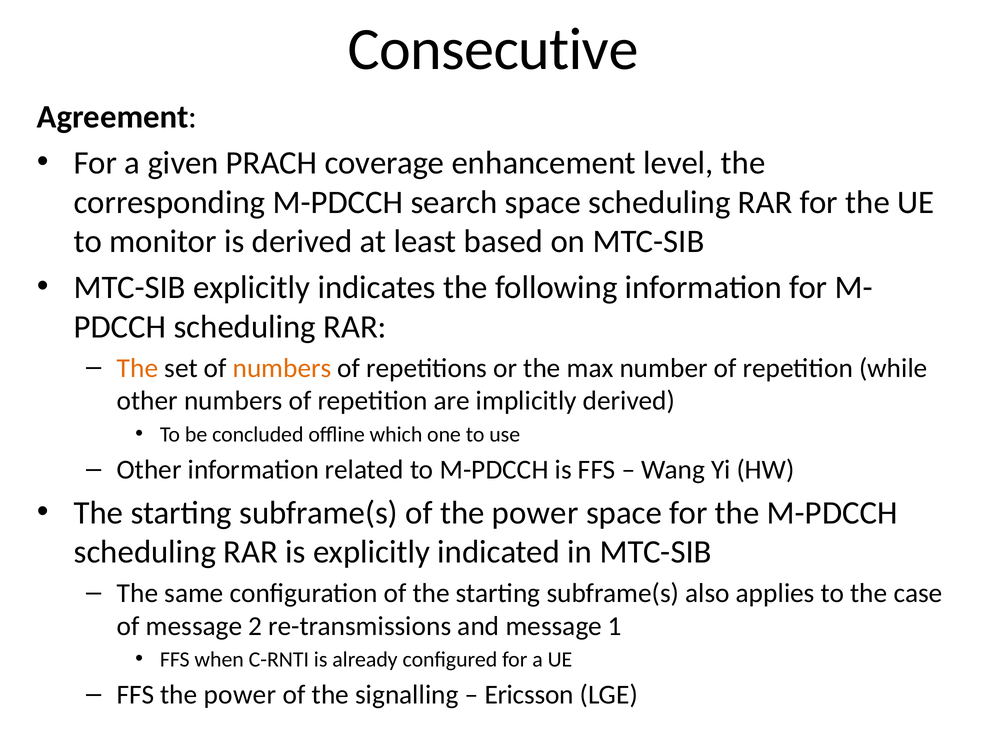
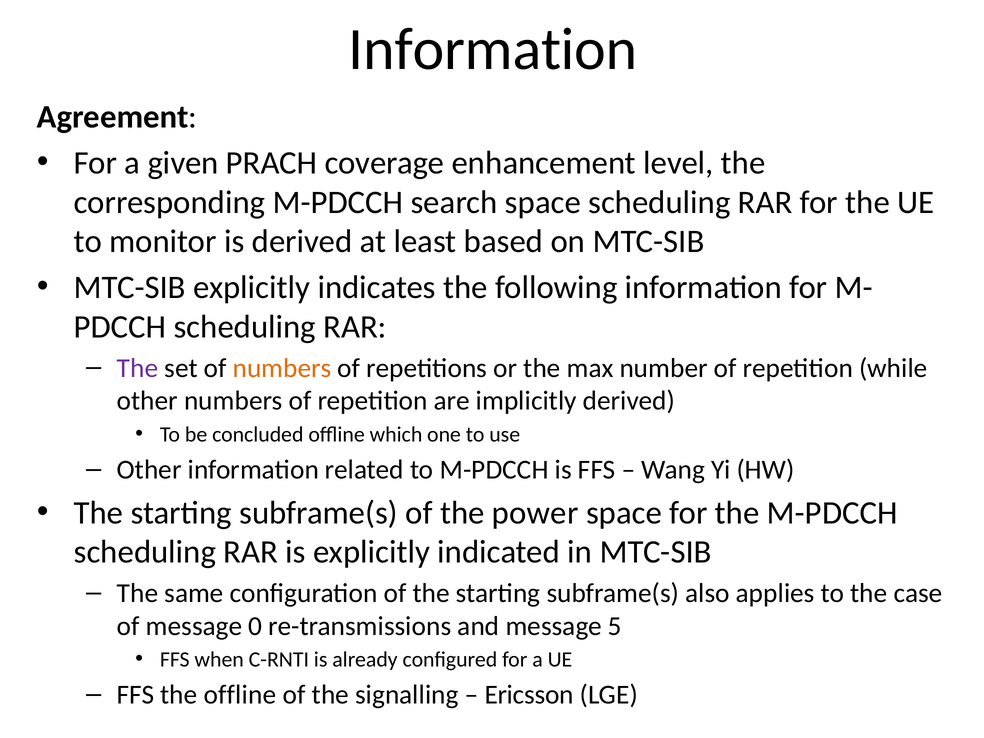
Consecutive: Consecutive -> Information (493, 49)
The colour: orange -> purple (138, 368)
2: 2 -> 0 (255, 626)
1: 1 -> 5 (615, 626)
FFS the power: power -> offline (240, 695)
